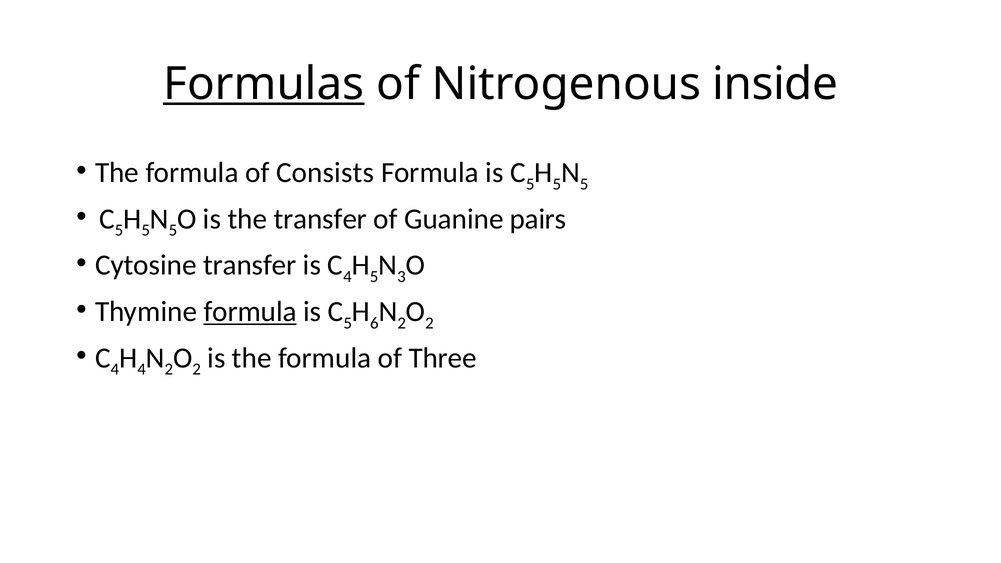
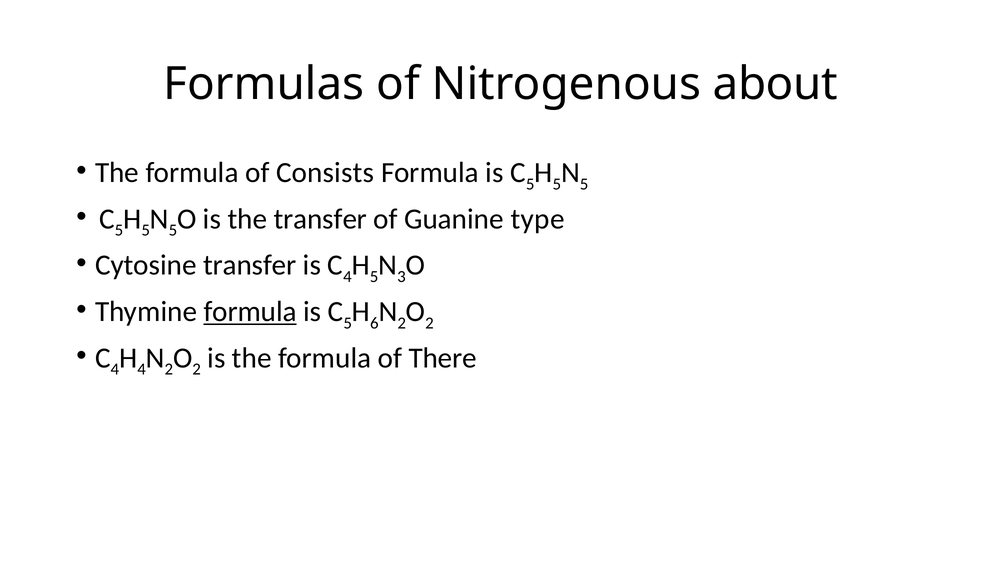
Formulas underline: present -> none (264, 84)
inside: inside -> about (775, 84)
pairs: pairs -> type (538, 219)
Three: Three -> There (443, 358)
